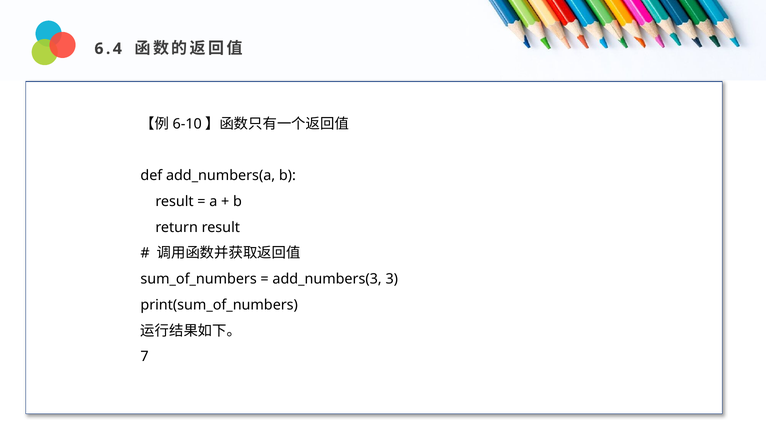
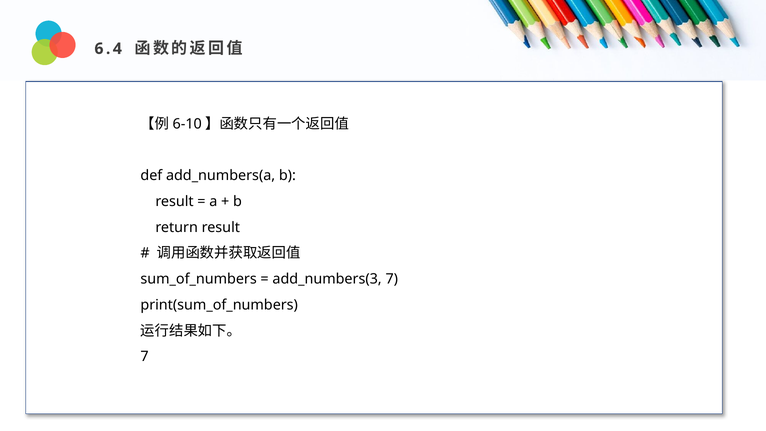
add_numbers(3 3: 3 -> 7 (392, 279)
